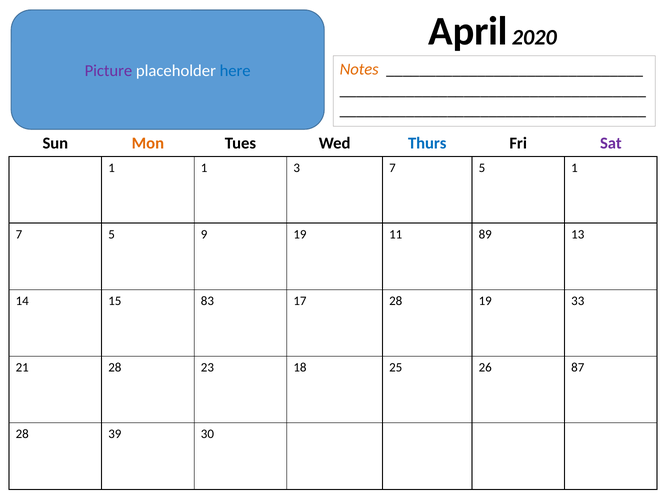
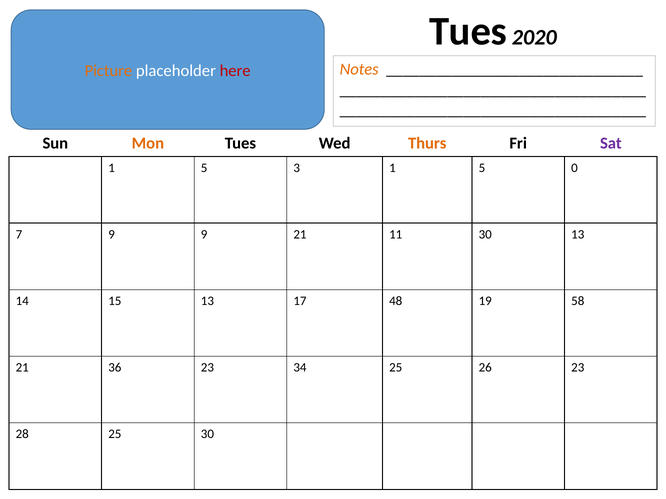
April: April -> Tues (468, 31)
Picture colour: purple -> orange (108, 71)
here colour: blue -> red (235, 71)
Thurs colour: blue -> orange (427, 143)
1: 1 -> 5 (204, 168)
3 7: 7 -> 1 (392, 168)
5 1: 1 -> 0 (574, 168)
5: 5 -> 9 (112, 235)
9 19: 19 -> 21 (300, 235)
11 89: 89 -> 30 (485, 235)
15 83: 83 -> 13 (207, 301)
17 28: 28 -> 48 (396, 301)
33: 33 -> 58 (578, 301)
21 28: 28 -> 36 (115, 368)
18: 18 -> 34 (300, 368)
26 87: 87 -> 23 (578, 368)
28 39: 39 -> 25 (115, 435)
